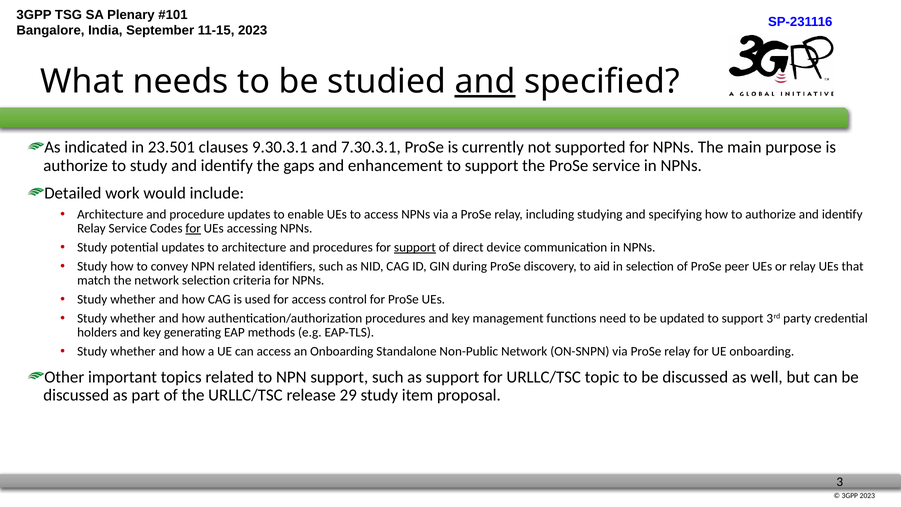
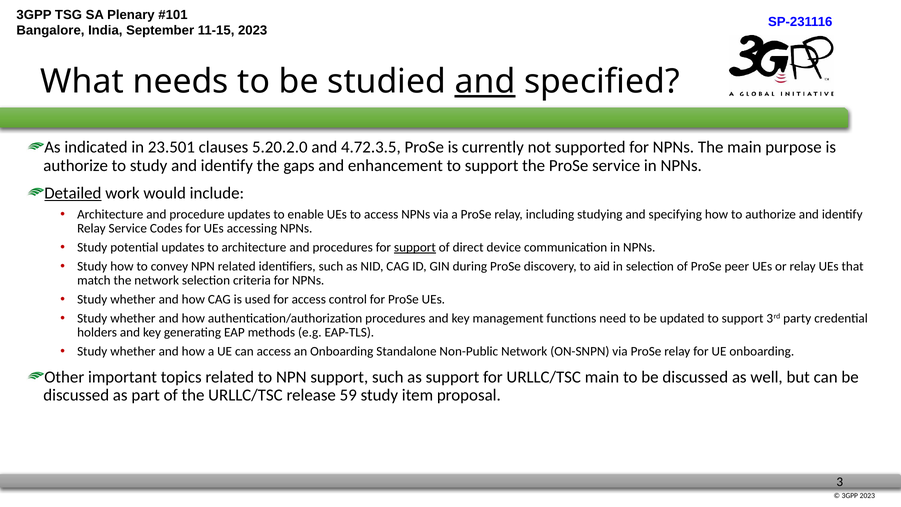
9.30.3.1: 9.30.3.1 -> 5.20.2.0 (280, 147)
7.30.3.1: 7.30.3.1 -> 4.72.3.5 (371, 147)
Detailed underline: none -> present (73, 193)
for underline: present -> none (193, 228)
URLLC/TSC topic: topic -> main (602, 377)
29: 29 -> 59 (348, 395)
